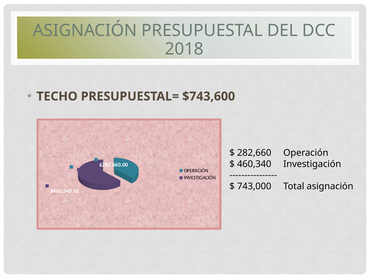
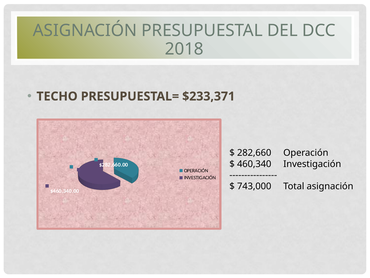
$743,600: $743,600 -> $233,371 (209, 96)
